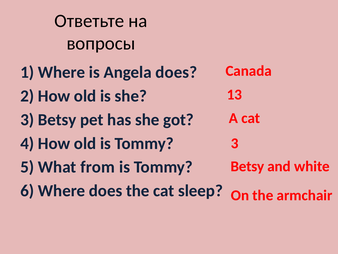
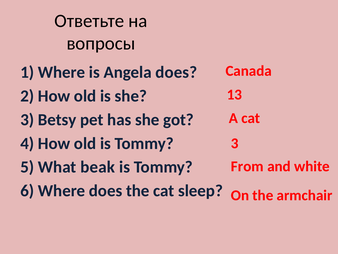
from: from -> beak (98, 167)
Betsy: Betsy -> From (247, 166)
